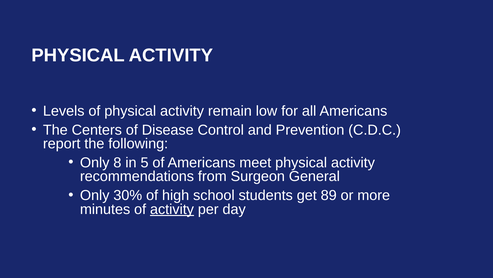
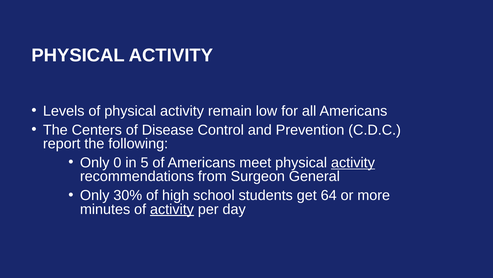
8: 8 -> 0 (117, 162)
activity underline: none -> present (353, 162)
89: 89 -> 64 (329, 195)
